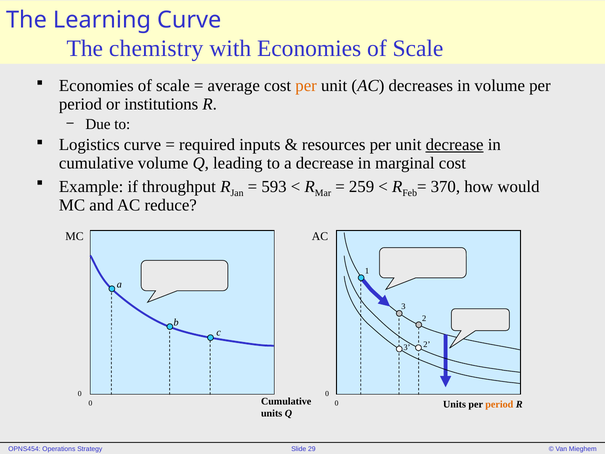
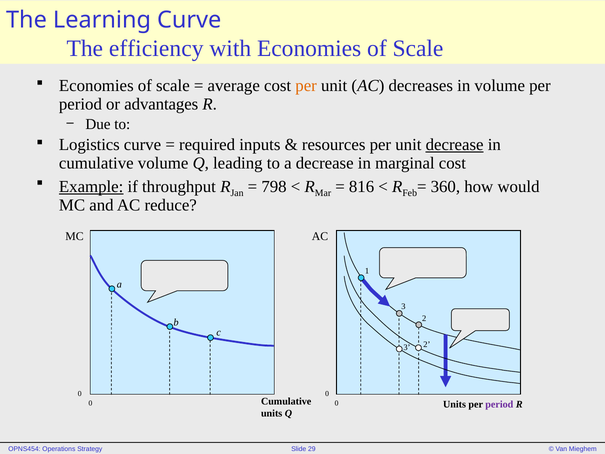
chemistry: chemistry -> efficiency (156, 48)
institutions: institutions -> advantages (161, 104)
Example underline: none -> present (91, 186)
593: 593 -> 798 (274, 186)
259: 259 -> 816 (362, 186)
370: 370 -> 360 (445, 186)
period colour: orange -> purple (499, 404)
